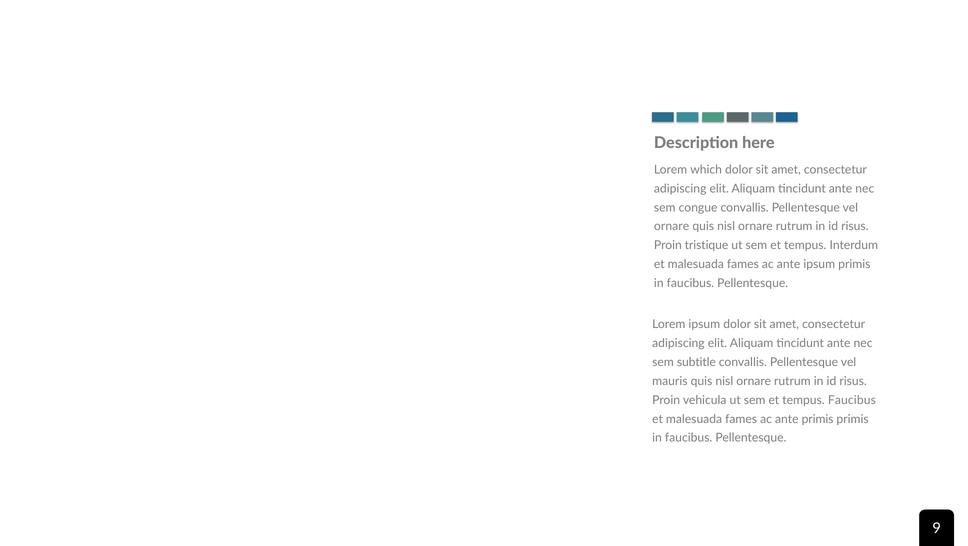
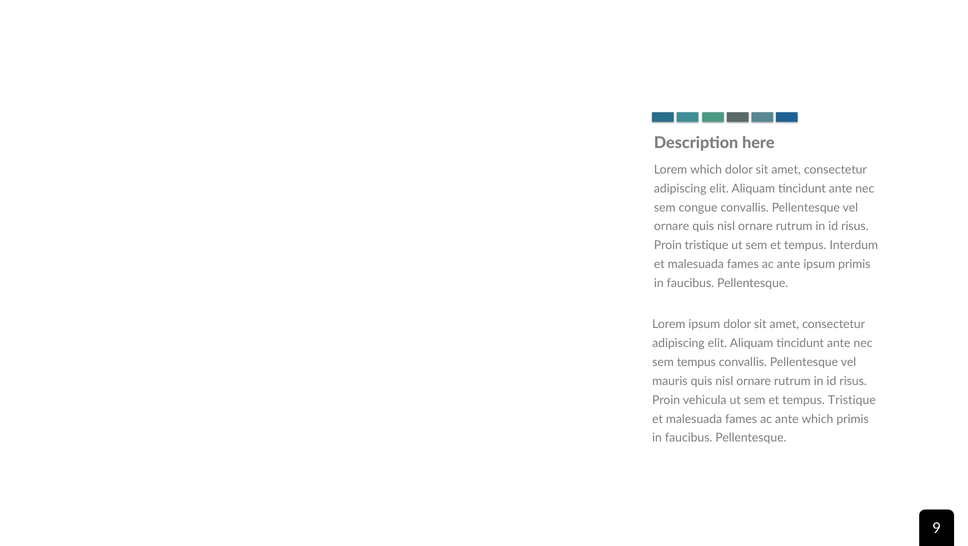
sem subtitle: subtitle -> tempus (696, 362)
tempus Faucibus: Faucibus -> Tristique (852, 400)
ante primis: primis -> which (818, 419)
